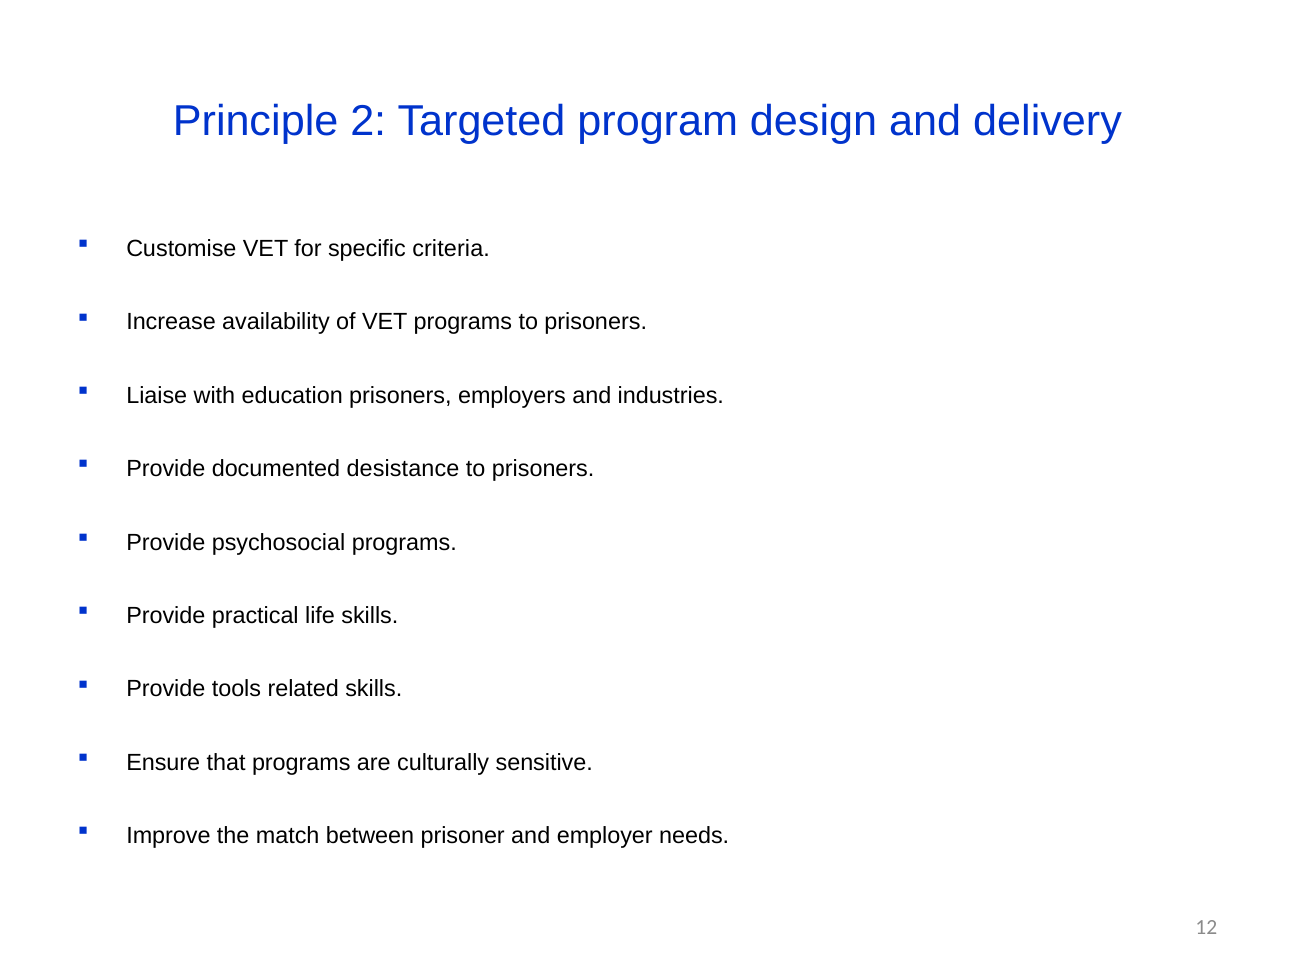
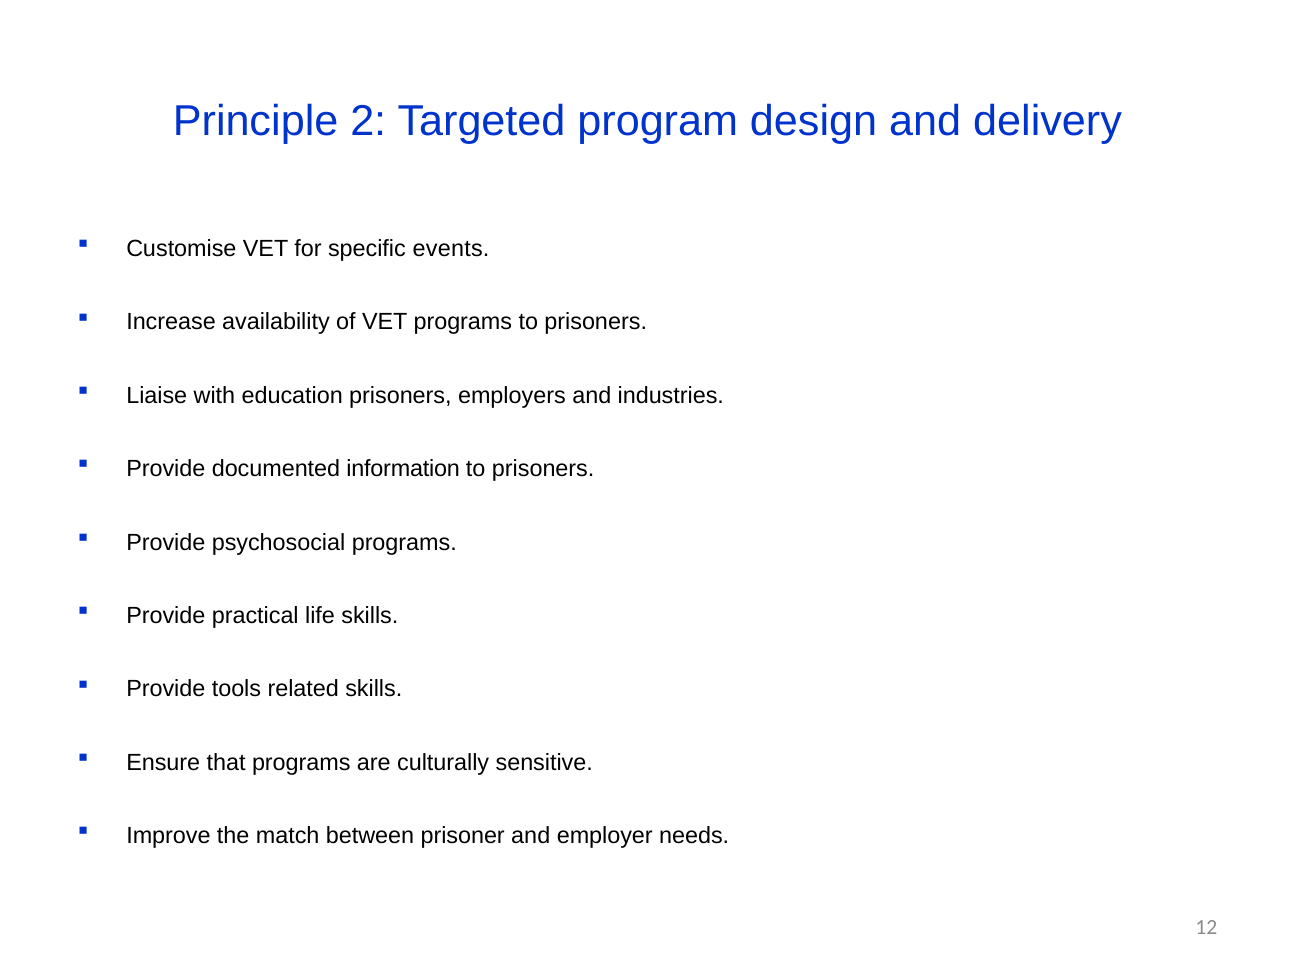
criteria: criteria -> events (451, 249)
desistance: desistance -> information (403, 469)
